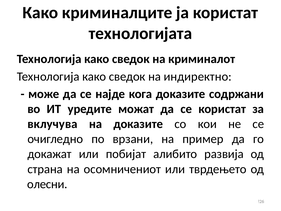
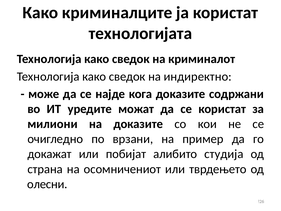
вклучува: вклучува -> милиони (52, 124)
развија: развија -> студија (224, 154)
